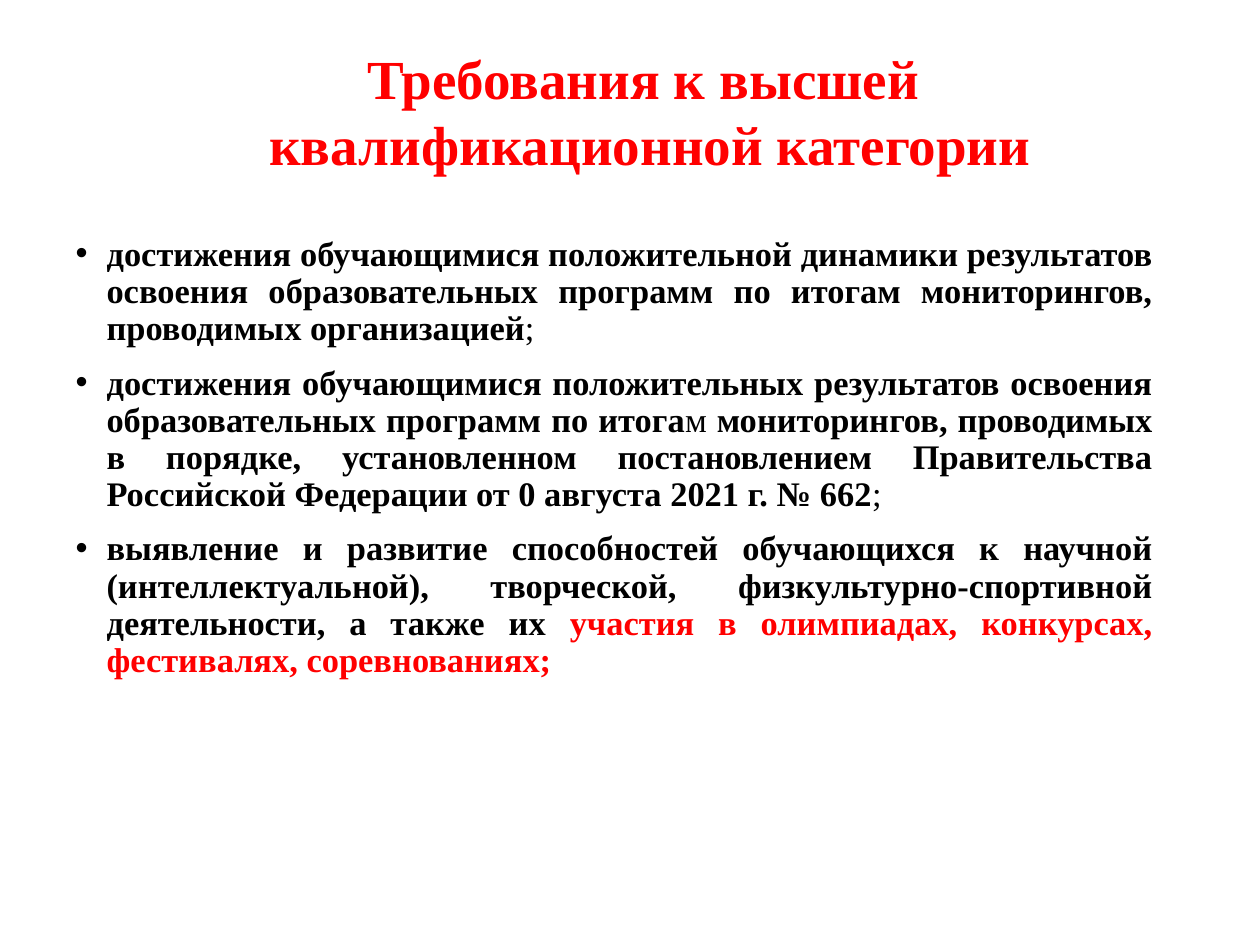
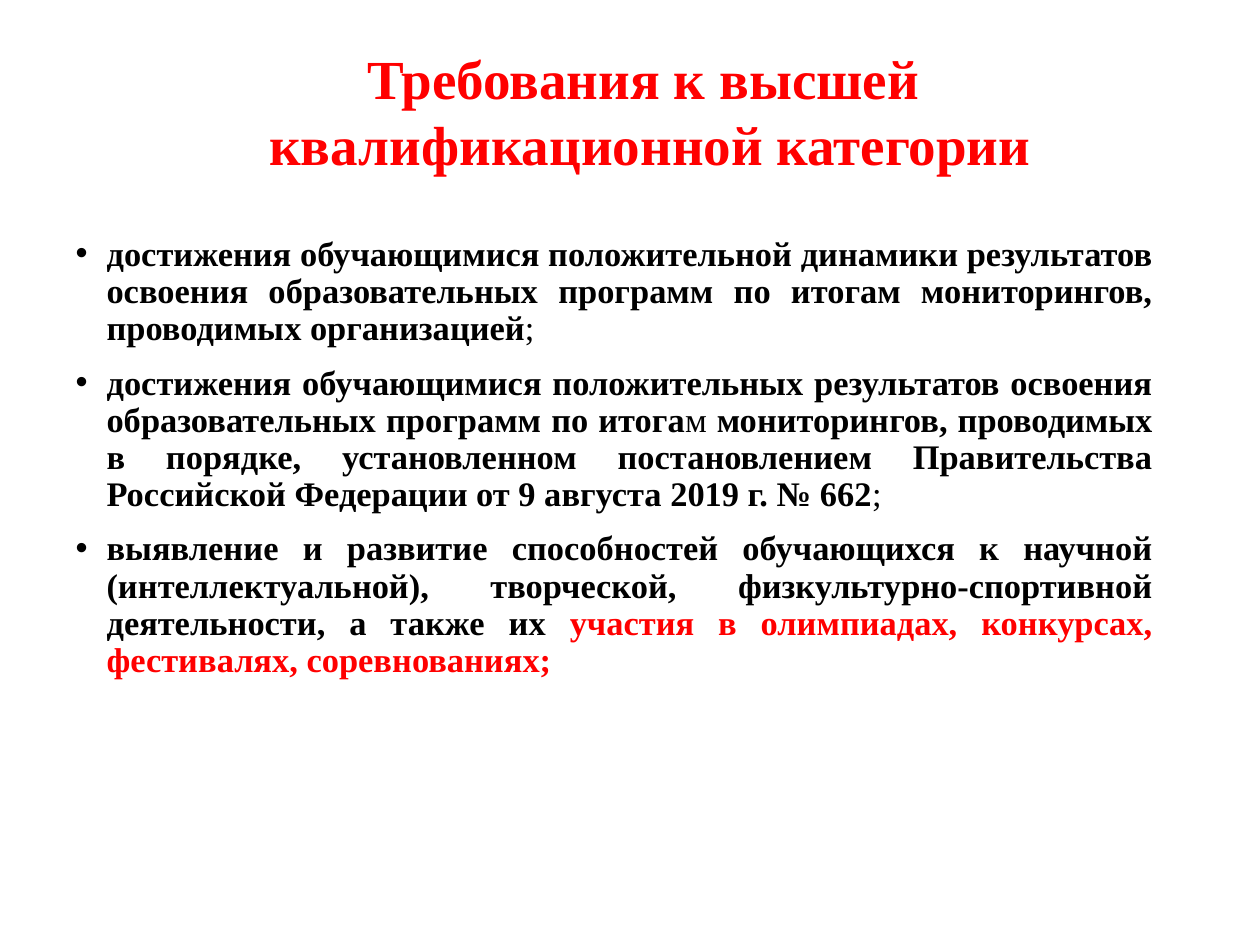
0: 0 -> 9 (527, 495)
2021: 2021 -> 2019 (705, 495)
